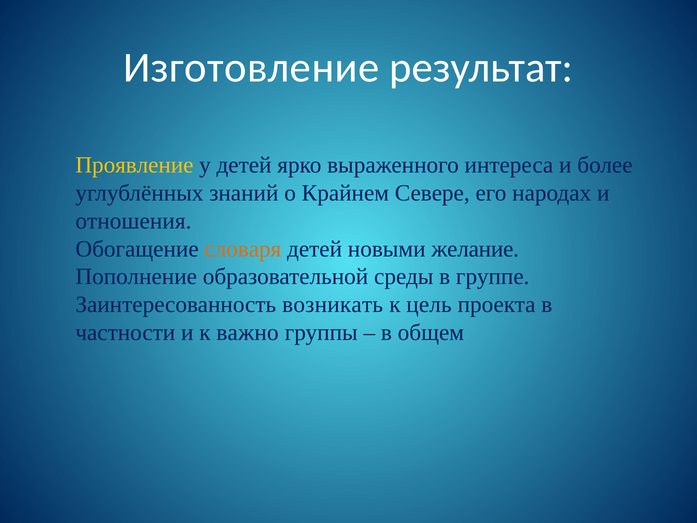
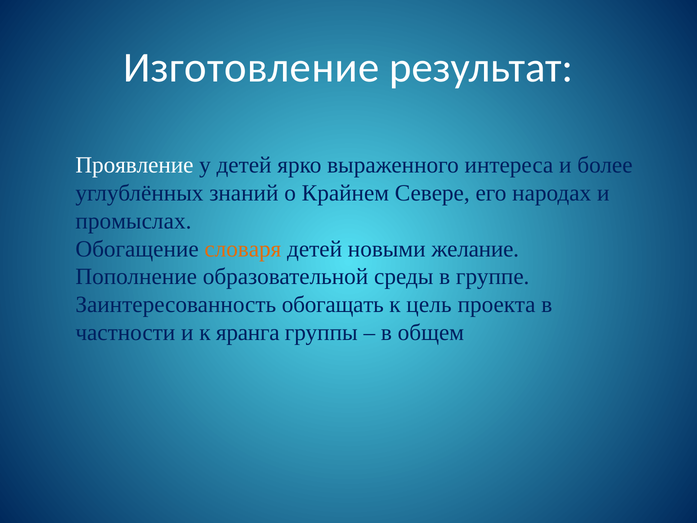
Проявление colour: yellow -> white (134, 165)
отношения: отношения -> промыслах (133, 221)
возникать: возникать -> обогащать (333, 304)
важно: важно -> яранга (248, 332)
